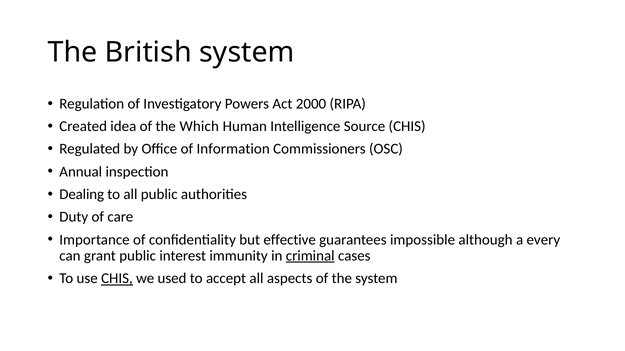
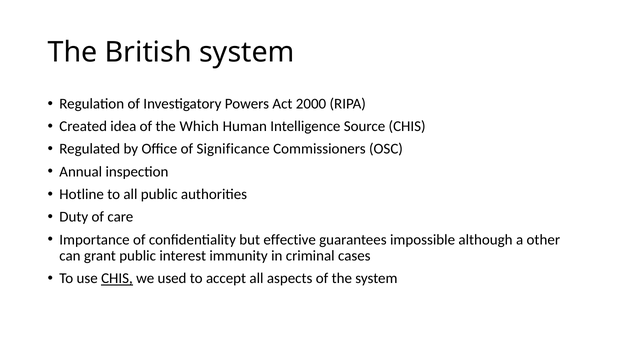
Information: Information -> Significance (233, 149)
Dealing: Dealing -> Hotline (82, 195)
every: every -> other (543, 240)
criminal underline: present -> none (310, 256)
